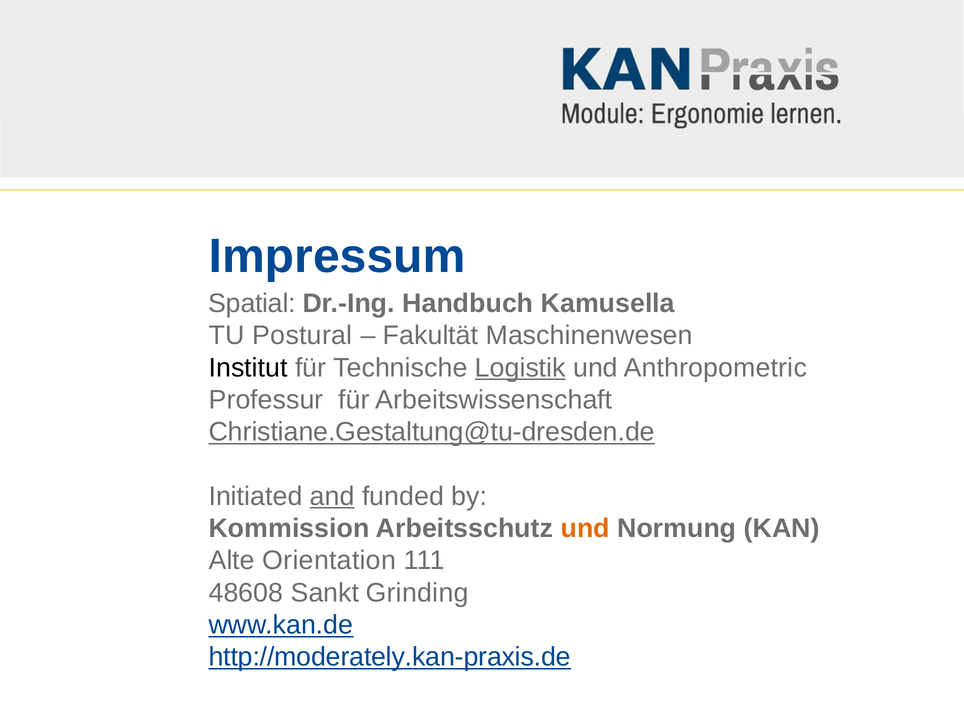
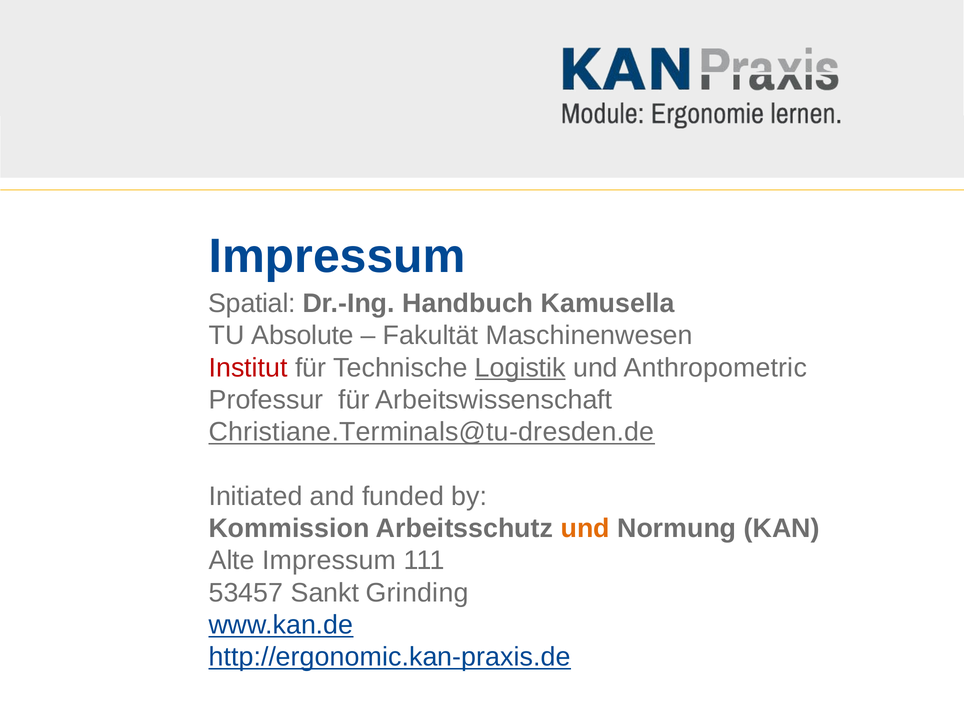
Postural: Postural -> Absolute (303, 336)
Institut colour: black -> red (248, 368)
Christiane.Gestaltung@tu-dresden.de: Christiane.Gestaltung@tu-dresden.de -> Christiane.Terminals@tu-dresden.de (432, 432)
and underline: present -> none (332, 496)
Alte Orientation: Orientation -> Impressum (329, 561)
48608: 48608 -> 53457 (246, 593)
http://moderately.kan-praxis.de: http://moderately.kan-praxis.de -> http://ergonomic.kan-praxis.de (390, 657)
